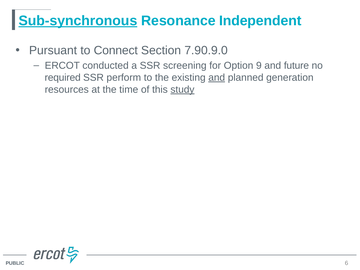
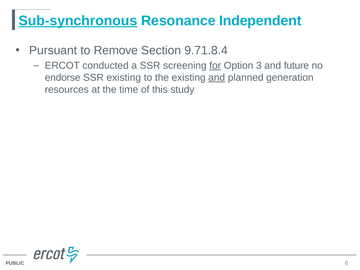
Connect: Connect -> Remove (116, 50)
7.90.9.0: 7.90.9.0 -> 9.71.8.4 (206, 50)
for underline: none -> present (215, 66)
9: 9 -> 3 (259, 66)
required: required -> endorse (63, 78)
SSR perform: perform -> existing (124, 78)
study underline: present -> none (182, 90)
